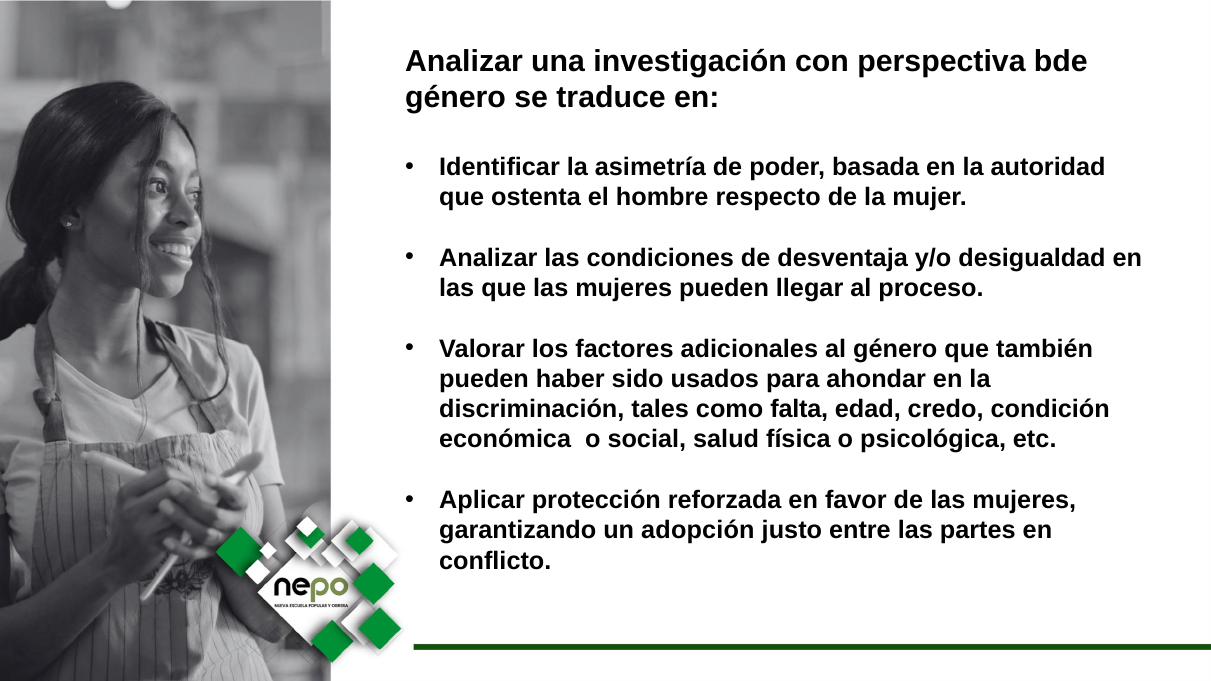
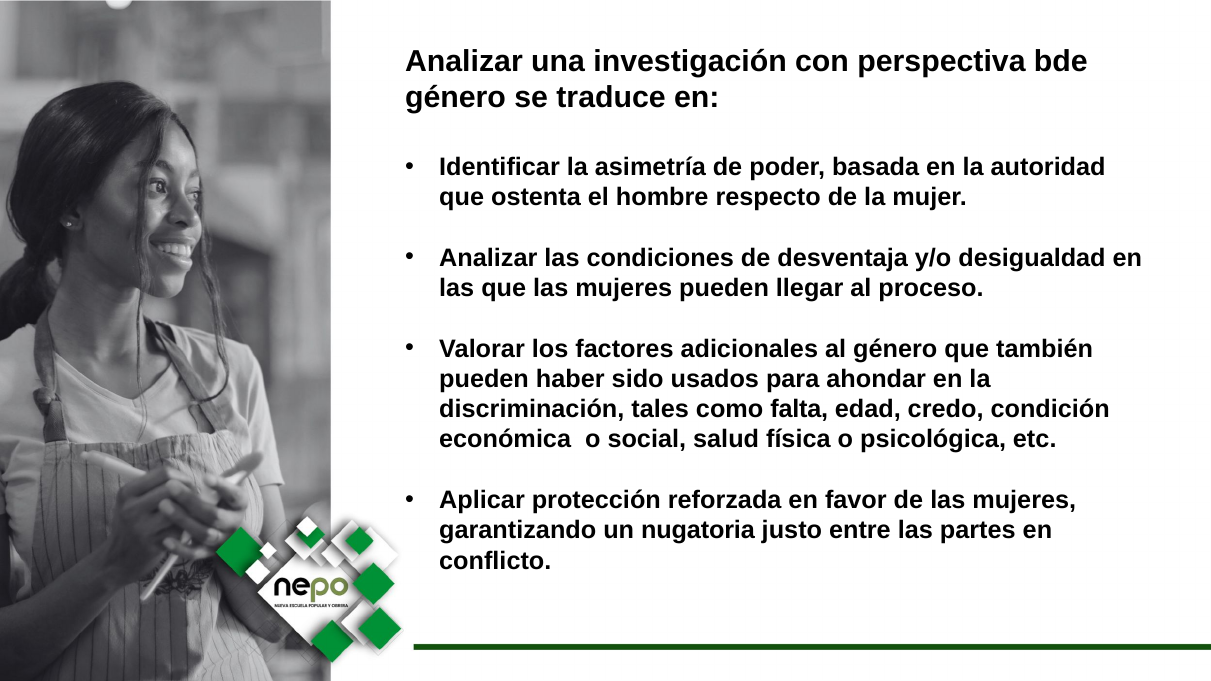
adopción: adopción -> nugatoria (698, 531)
